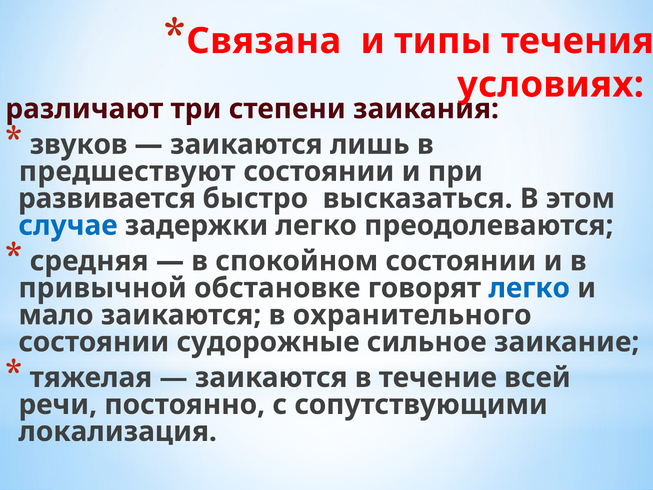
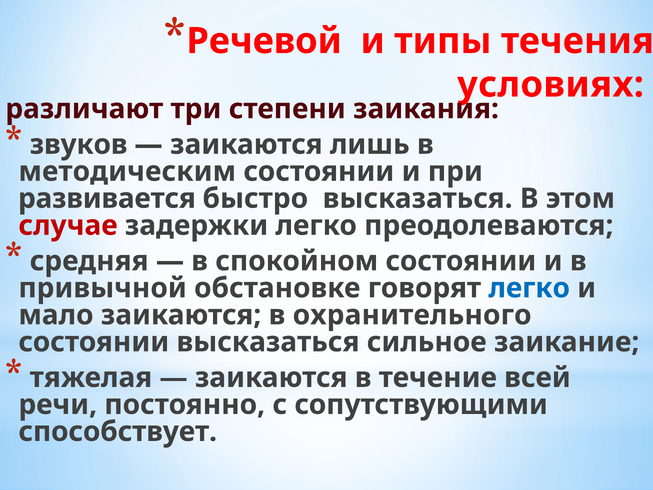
Связана: Связана -> Речевой (264, 41)
предшествуют: предшествуют -> методическим (127, 171)
случае colour: blue -> red (68, 225)
состоянии судорожные: судорожные -> высказаться (268, 342)
локализация: локализация -> способствует (118, 431)
